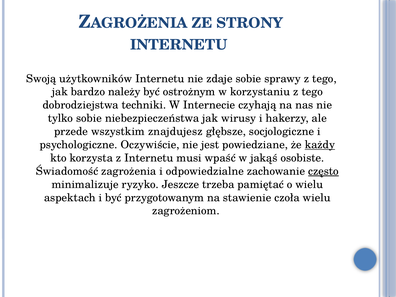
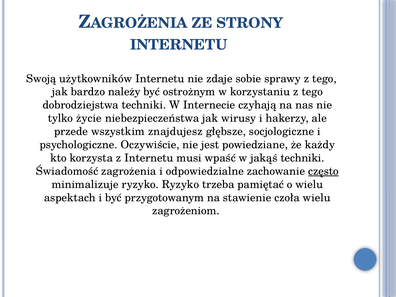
tylko sobie: sobie -> życie (89, 118)
każdy underline: present -> none (320, 145)
jakąś osobiste: osobiste -> techniki (302, 158)
ryzyko Jeszcze: Jeszcze -> Ryzyko (180, 184)
